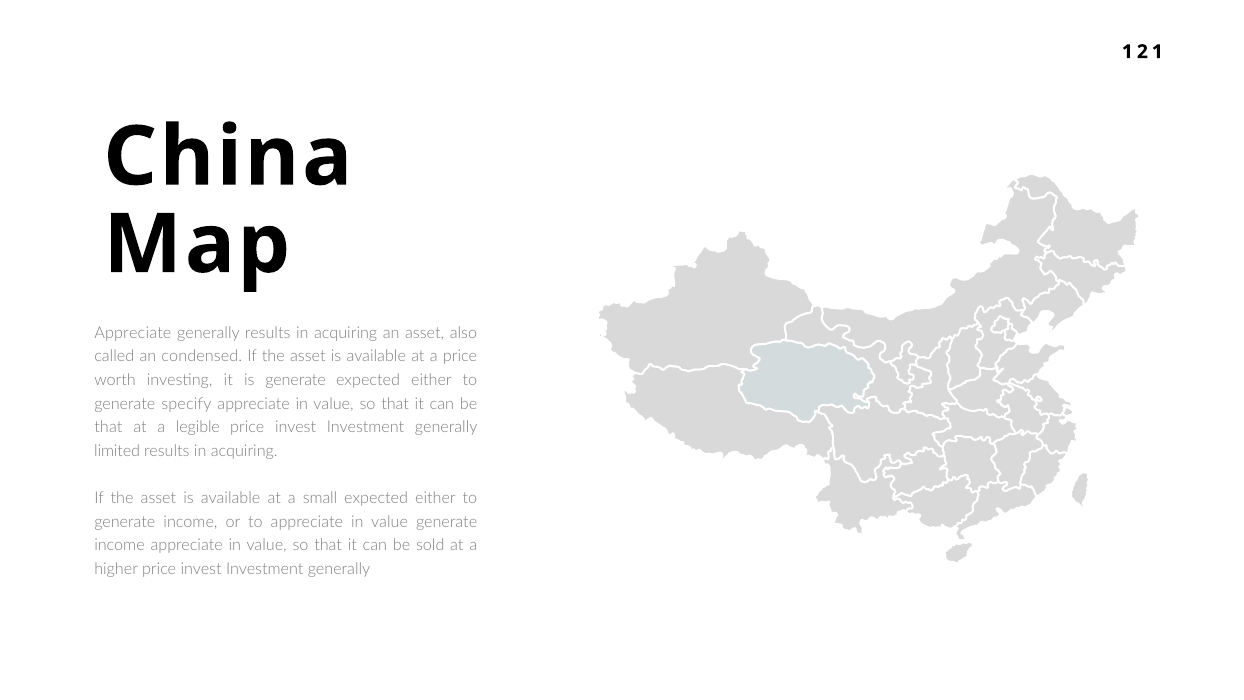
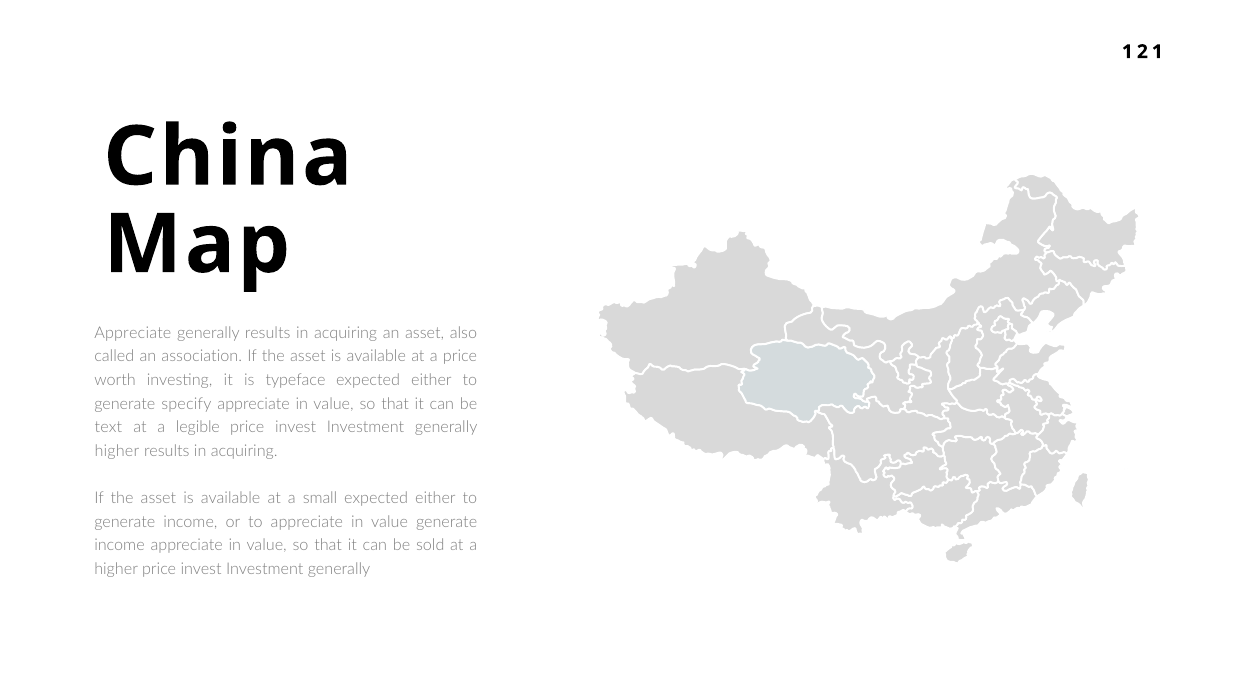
condensed: condensed -> association (202, 356)
is generate: generate -> typeface (296, 380)
that: that -> text (108, 427)
limited: limited -> higher (117, 451)
